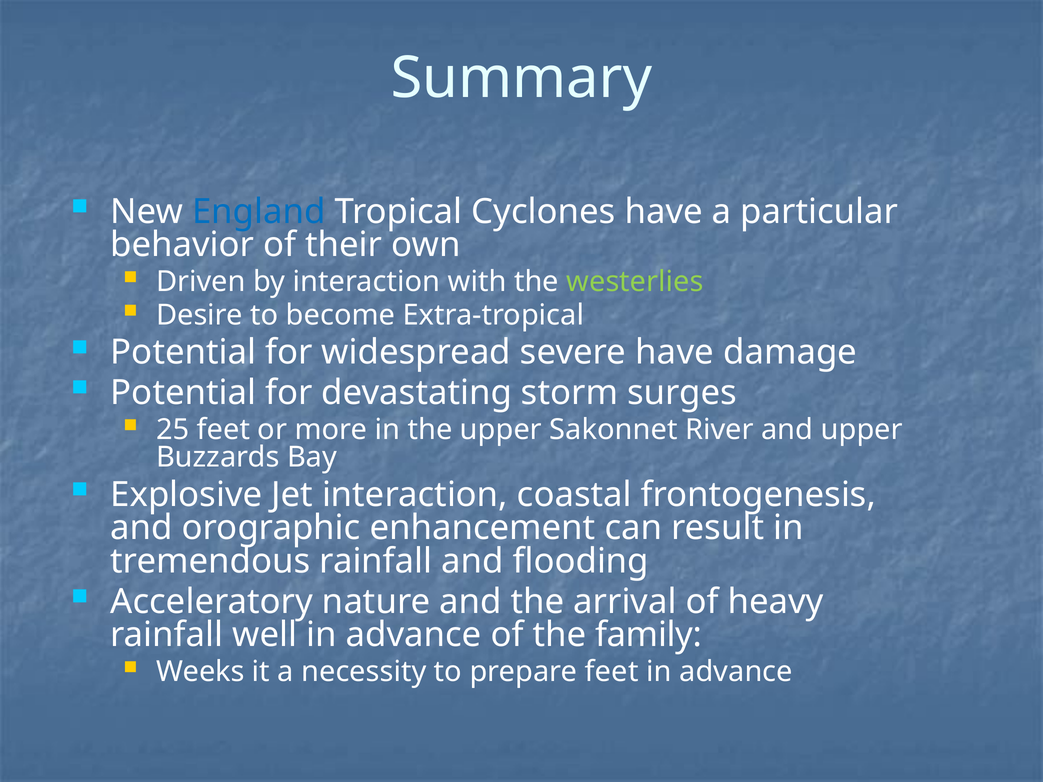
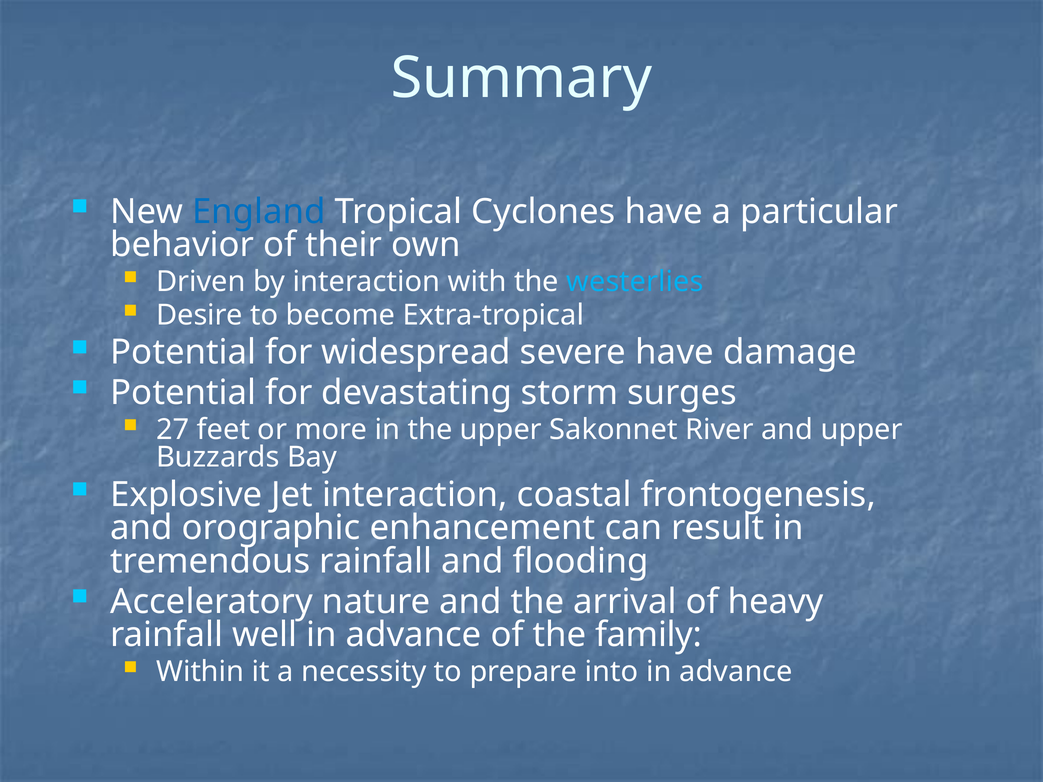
westerlies colour: light green -> light blue (635, 282)
25: 25 -> 27 (173, 430)
Weeks: Weeks -> Within (200, 672)
prepare feet: feet -> into (612, 672)
